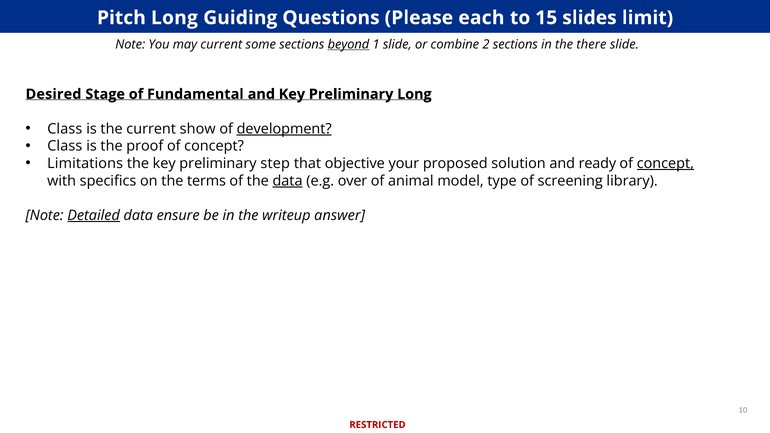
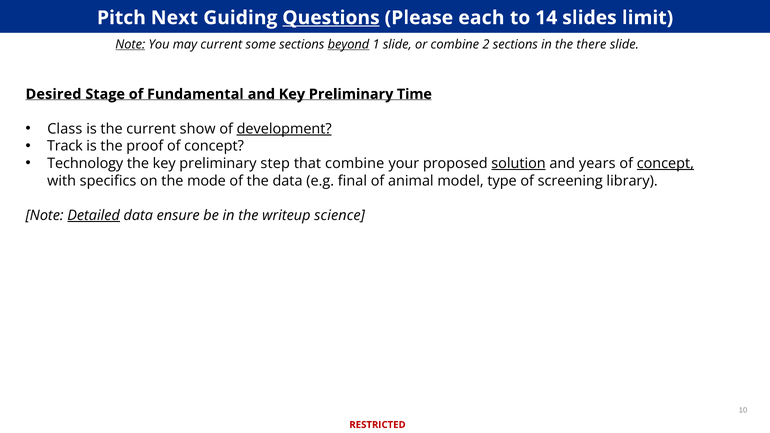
Pitch Long: Long -> Next (174, 18)
Questions underline: none -> present (331, 18)
15: 15 -> 14 (546, 18)
Note underline: none -> present (130, 44)
Preliminary Long: Long -> Time (414, 94)
Class: Class -> Track (65, 146)
Limitations: Limitations -> Technology (85, 164)
that objective: objective -> combine (355, 164)
solution underline: none -> present (519, 164)
ready: ready -> years (597, 164)
terms: terms -> mode (206, 181)
data underline: present -> none (288, 181)
over: over -> final (352, 181)
answer: answer -> science (340, 215)
